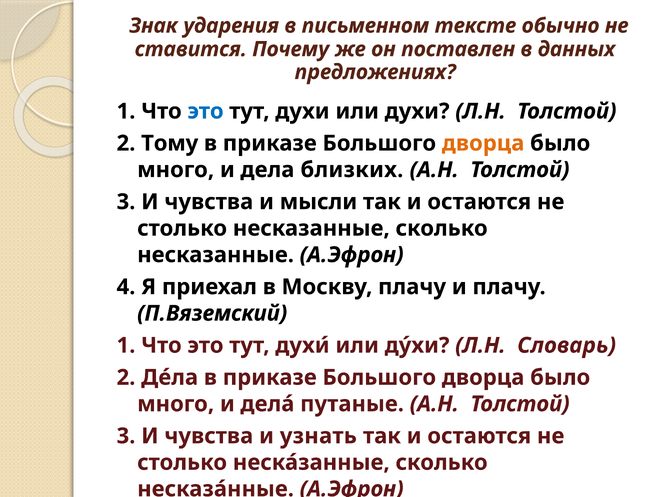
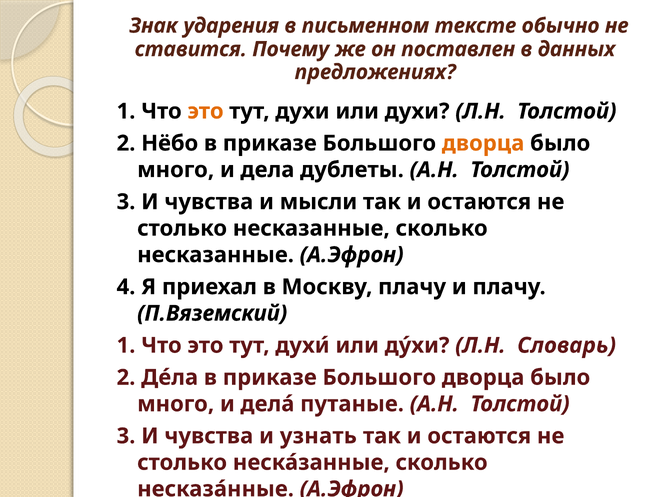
это colour: blue -> orange (206, 111)
Тому: Тому -> Нёбо (170, 143)
близких: близких -> дублеты (352, 170)
